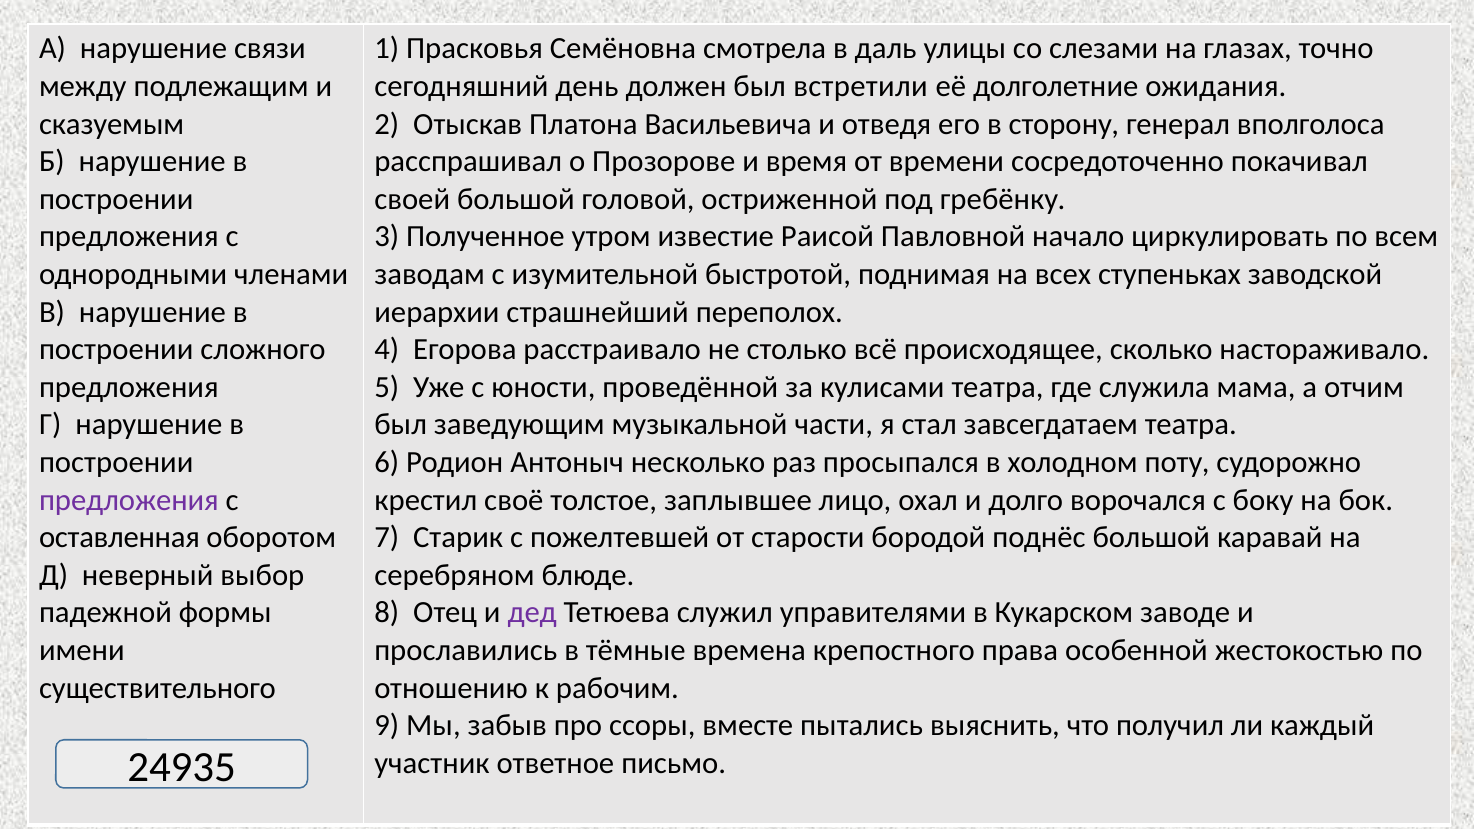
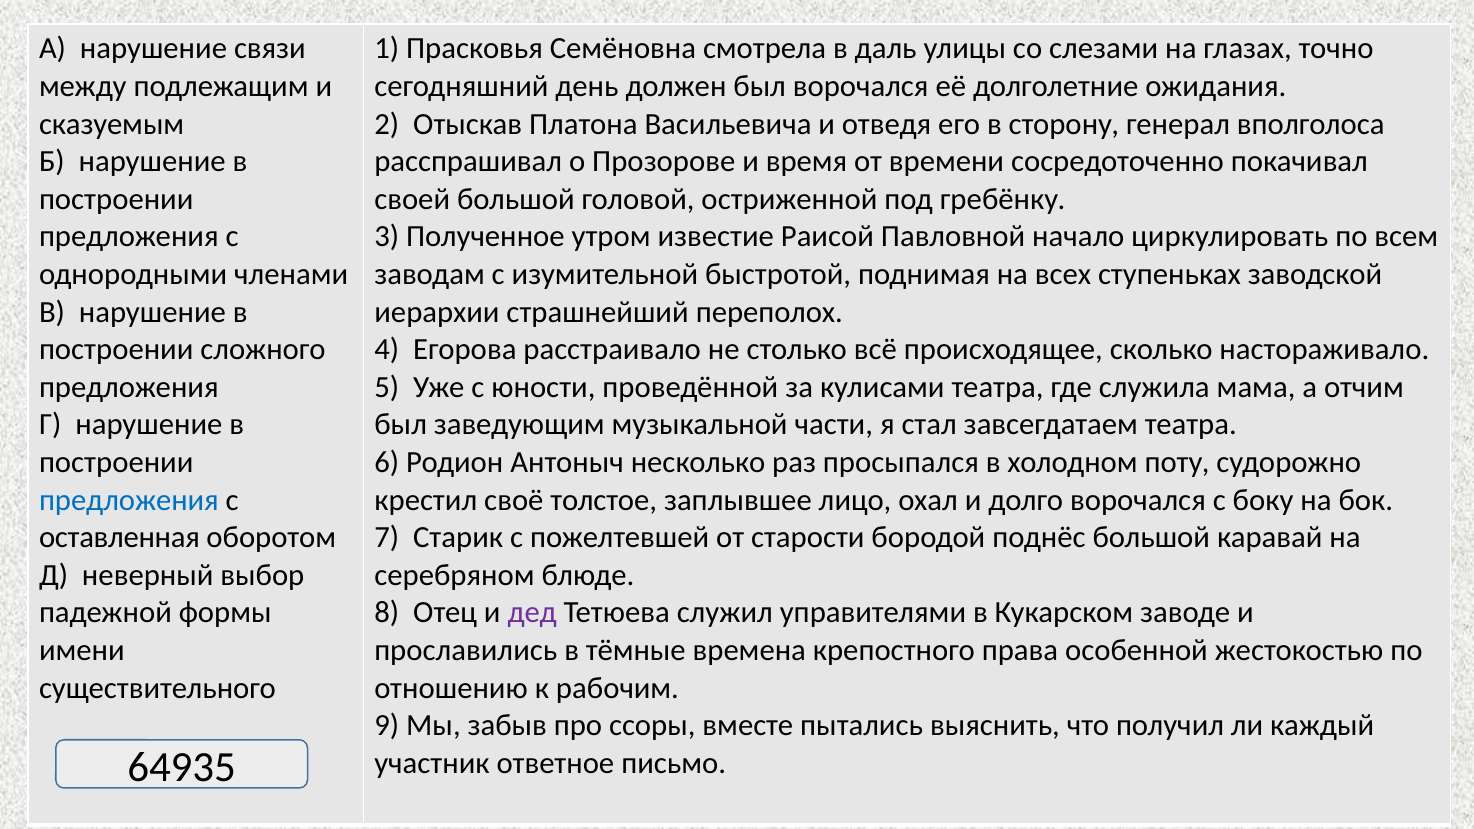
был встретили: встретили -> ворочался (861, 86)
предложения colour: purple -> blue (129, 500)
24935: 24935 -> 64935 (182, 767)
